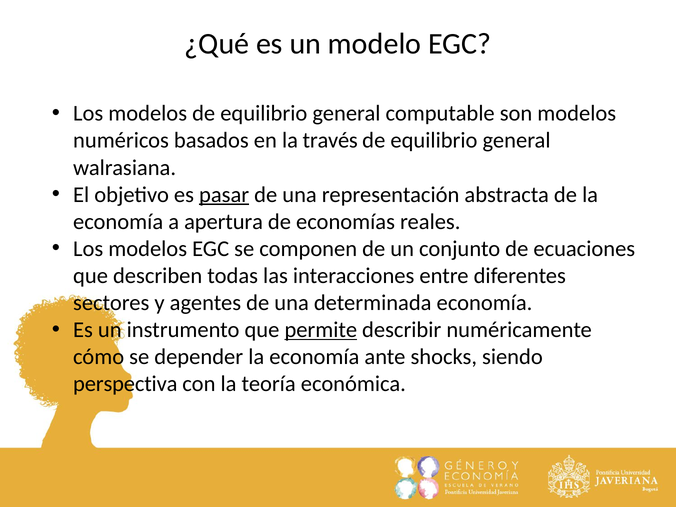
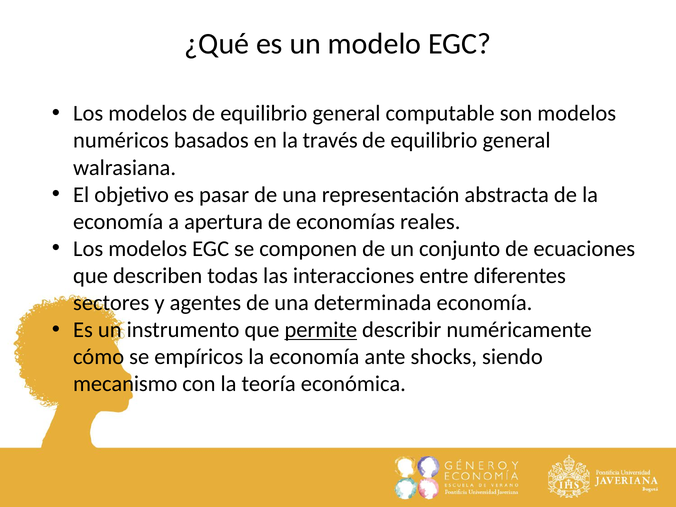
pasar underline: present -> none (224, 195)
depender: depender -> empíricos (199, 357)
perspectiva: perspectiva -> mecanismo (125, 384)
